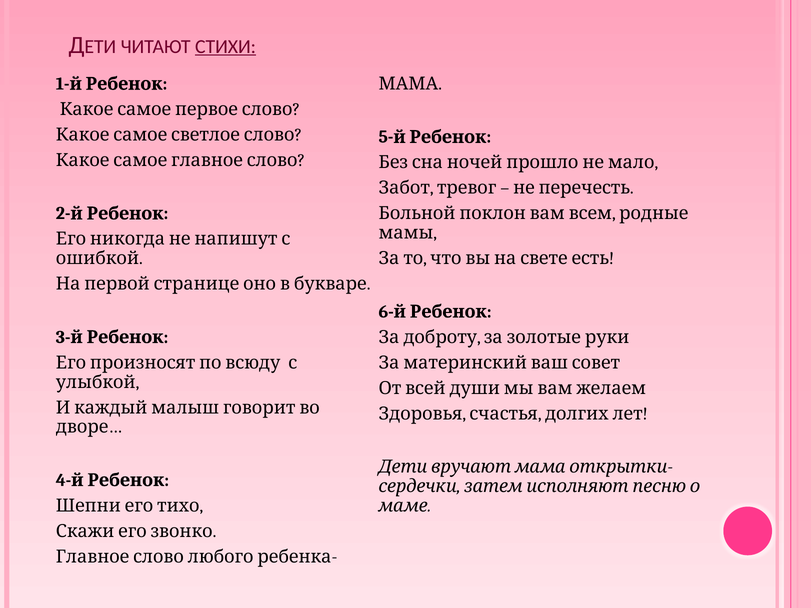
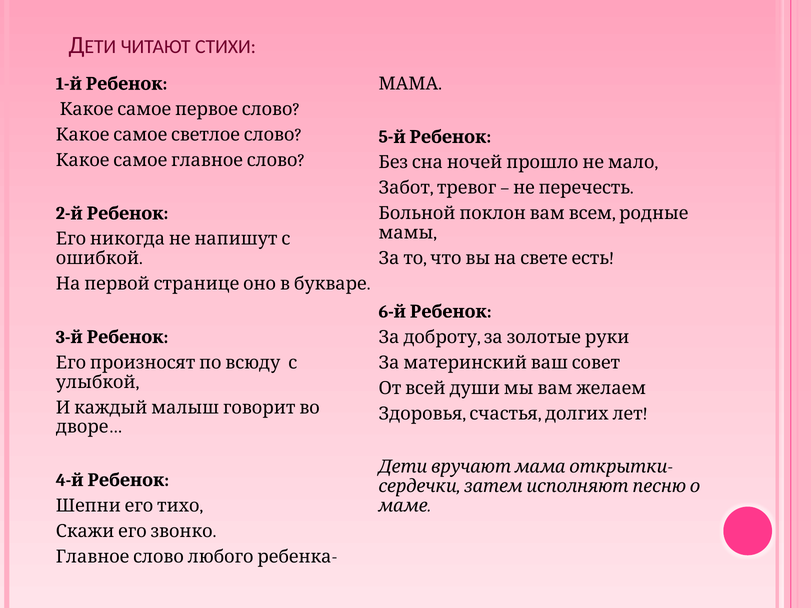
СТИХИ underline: present -> none (226, 47)
